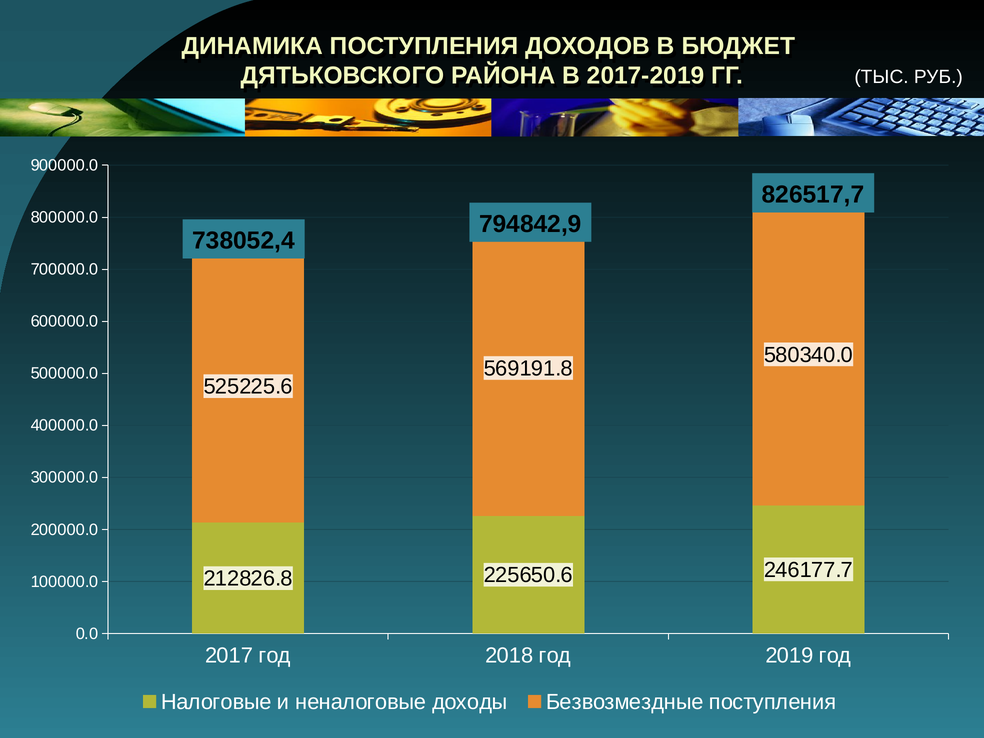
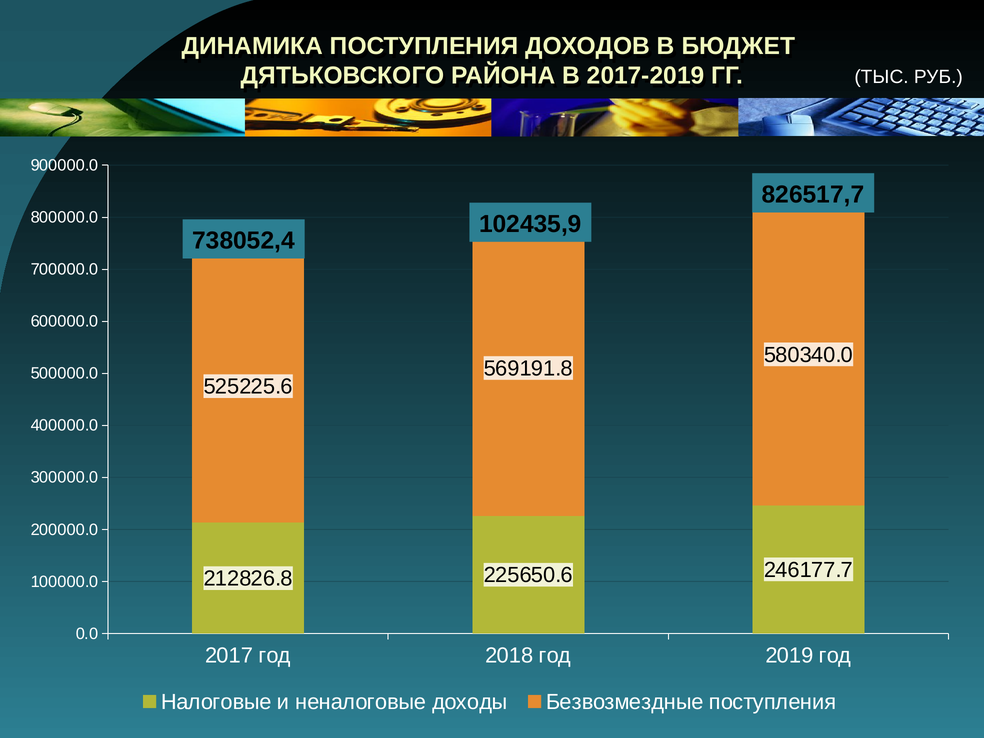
794842,9: 794842,9 -> 102435,9 (530, 224)
